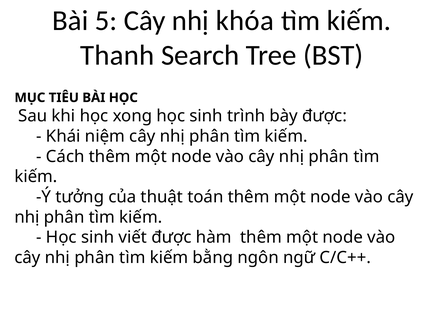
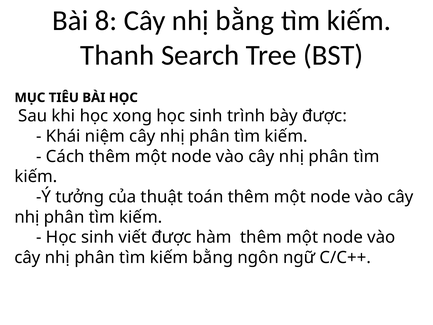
5: 5 -> 8 (106, 21)
nhị khóa: khóa -> bằng (245, 21)
